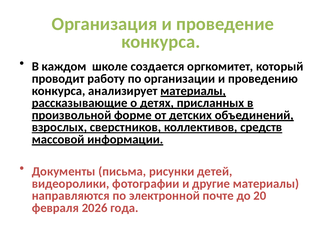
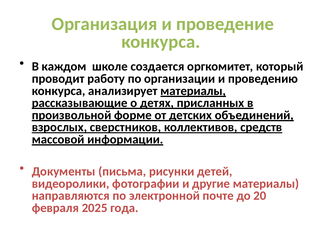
2026: 2026 -> 2025 (95, 208)
